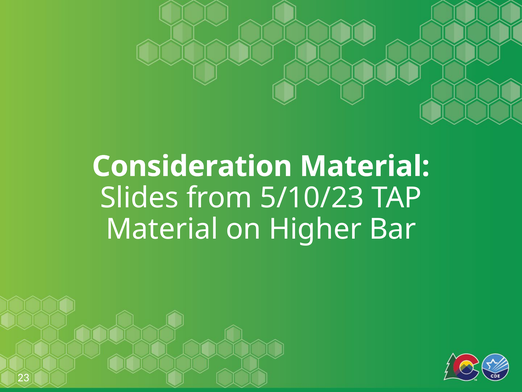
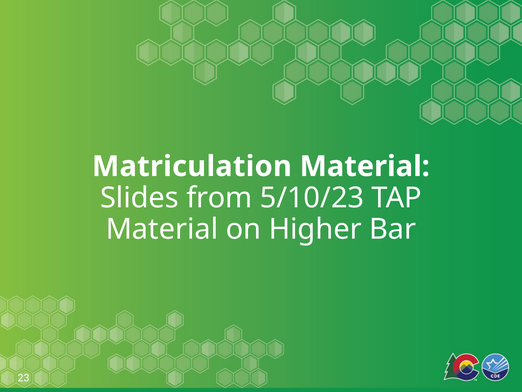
Consideration: Consideration -> Matriculation (192, 166)
